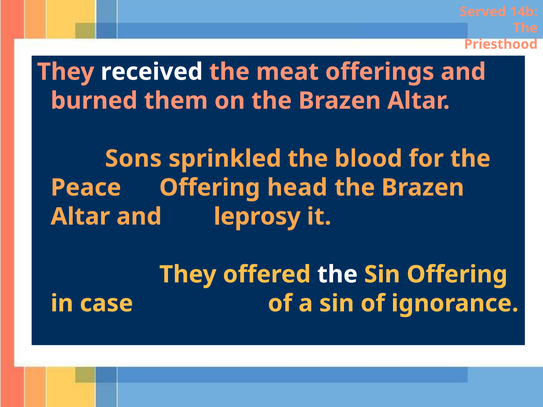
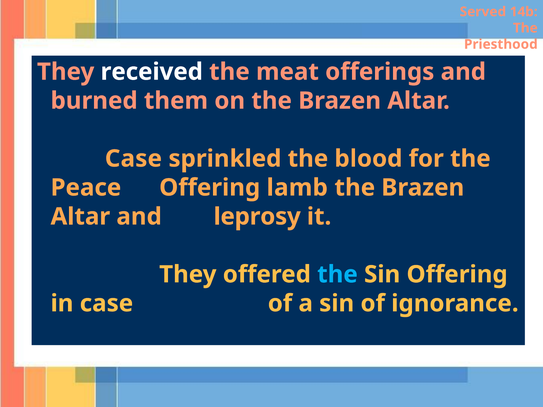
Sons: Sons -> Case (133, 159)
head: head -> lamb (297, 188)
the colour: white -> light blue (337, 275)
